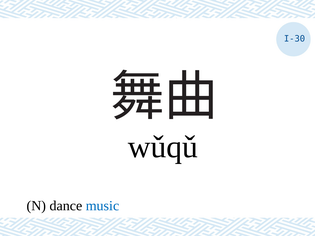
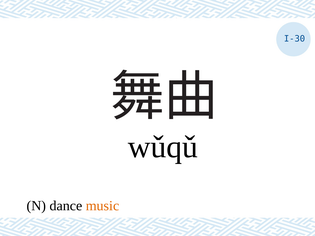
music colour: blue -> orange (102, 206)
